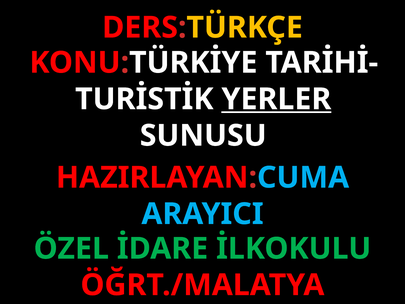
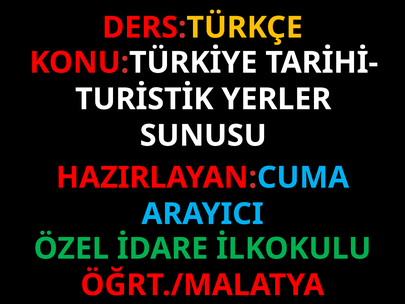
YERLER underline: present -> none (276, 99)
